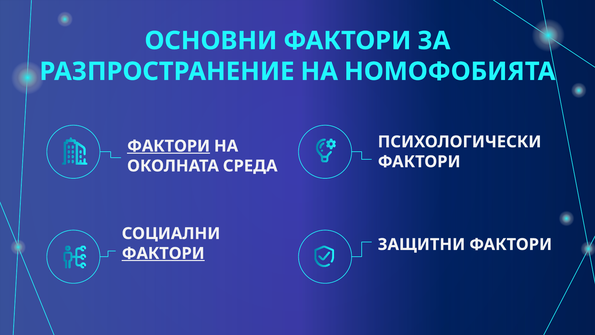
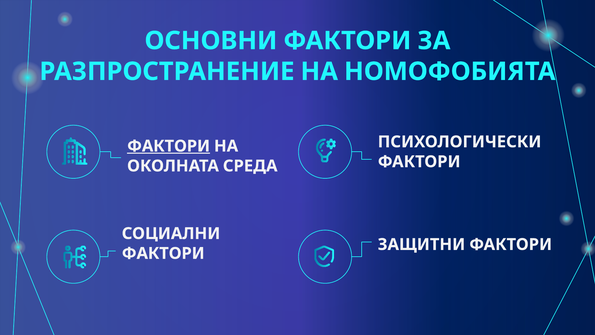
ФАКТОРИ underline: present -> none (163, 253)
